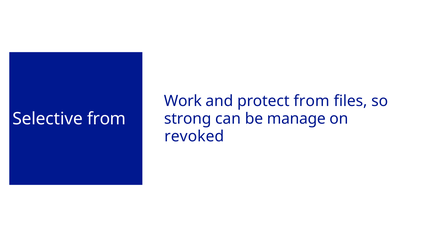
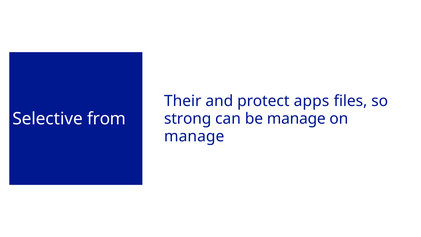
Work: Work -> Their (183, 101)
protect from: from -> apps (312, 101)
revoked: revoked -> manage (194, 136)
